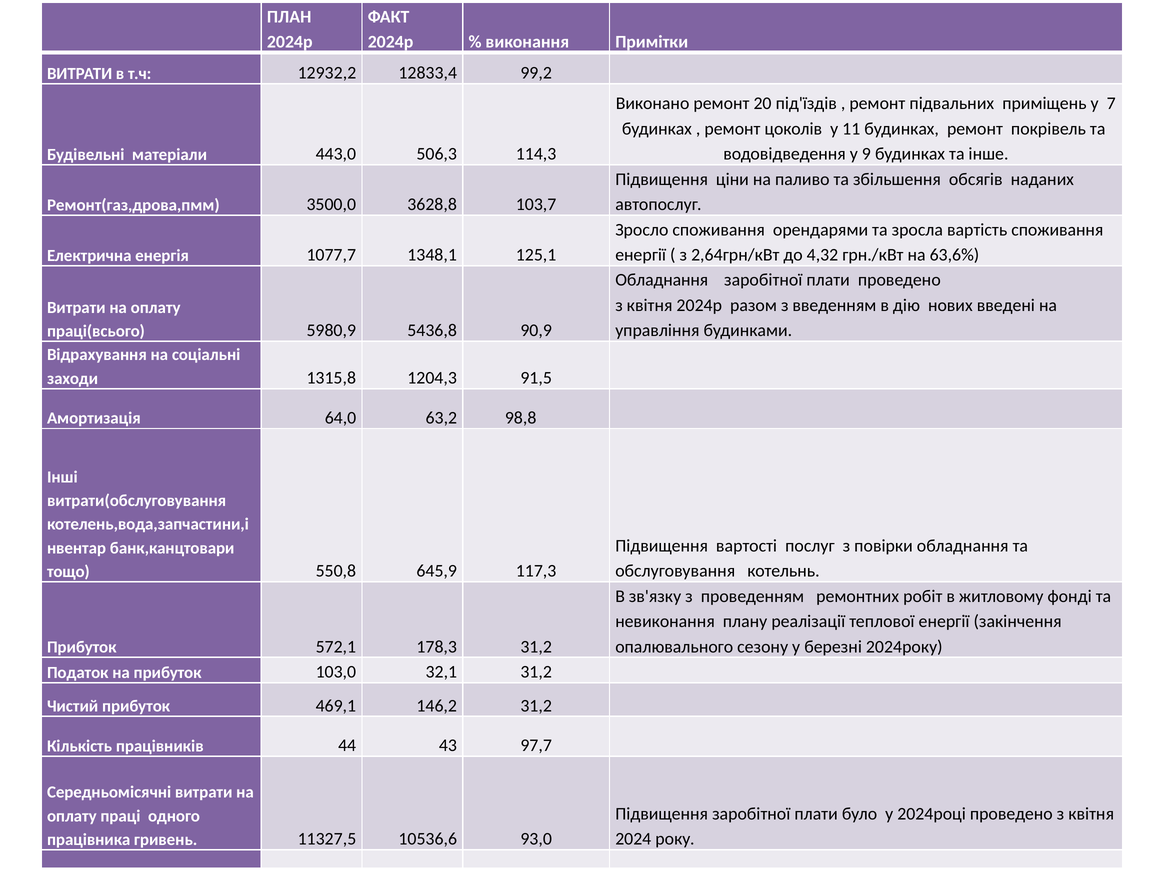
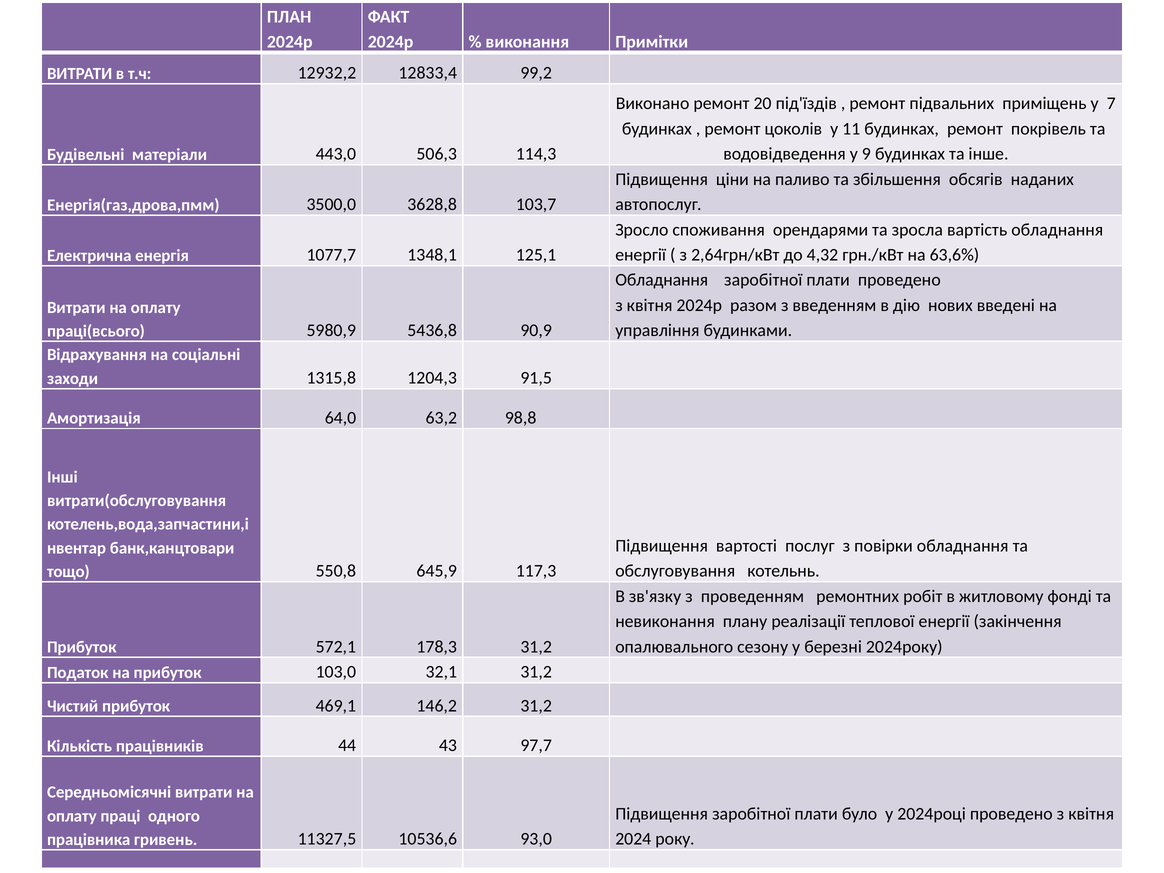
Ремонт(газ,дрова,пмм: Ремонт(газ,дрова,пмм -> Енергія(газ,дрова,пмм (133, 205)
вартість споживання: споживання -> обладнання (1057, 230)
